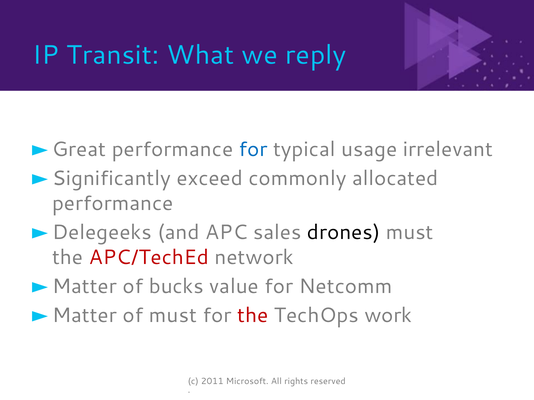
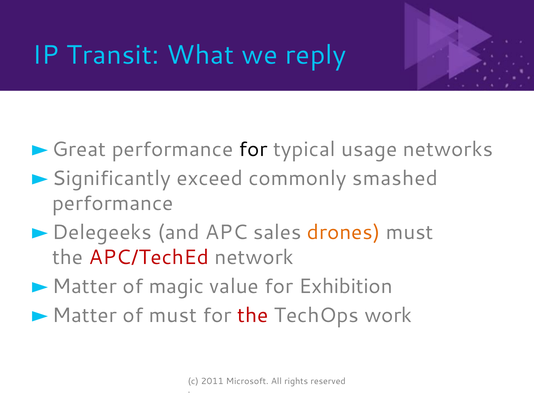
for colour: blue -> black (253, 150)
irrelevant: irrelevant -> networks (448, 150)
allocated: allocated -> smashed (395, 179)
drones colour: black -> orange (344, 233)
bucks: bucks -> magic (176, 287)
Netcomm: Netcomm -> Exhibition (346, 287)
